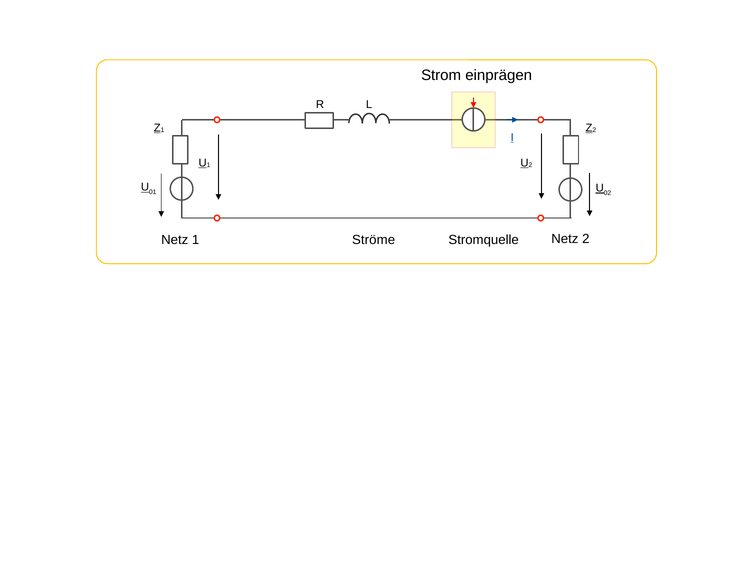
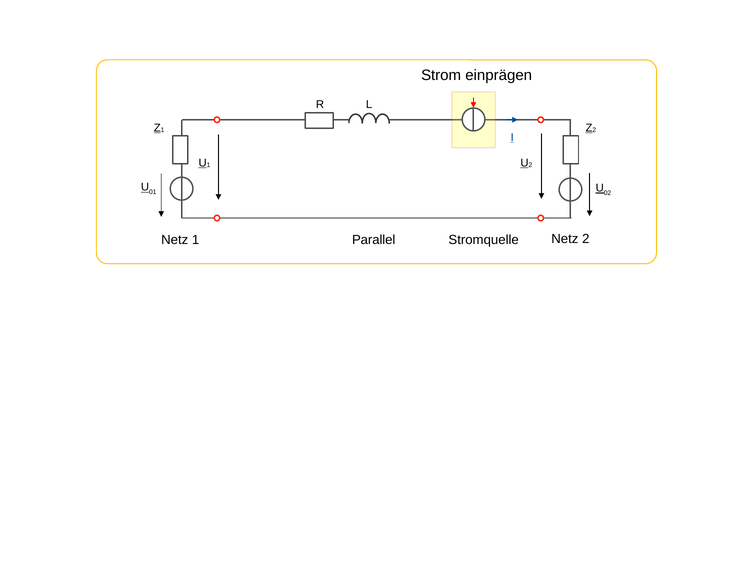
Ströme: Ströme -> Parallel (374, 240)
